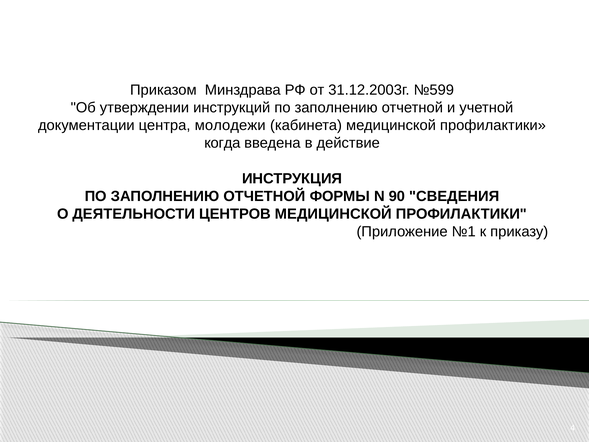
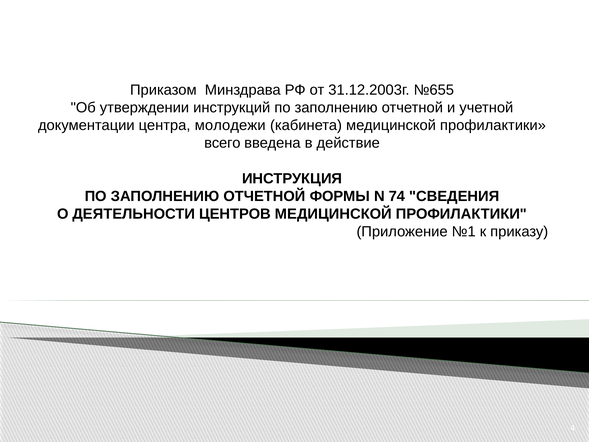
№599: №599 -> №655 (434, 90)
когда: когда -> всего (222, 143)
90: 90 -> 74 (397, 196)
